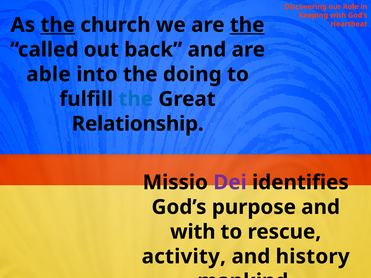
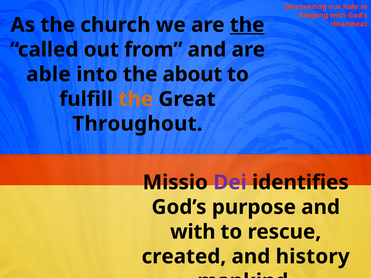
the underline: present -> none (58, 25)
back: back -> from (153, 50)
doing: doing -> about (192, 74)
the colour: blue -> orange (136, 99)
Relationship: Relationship -> Throughout (137, 124)
activity: activity -> created (184, 257)
